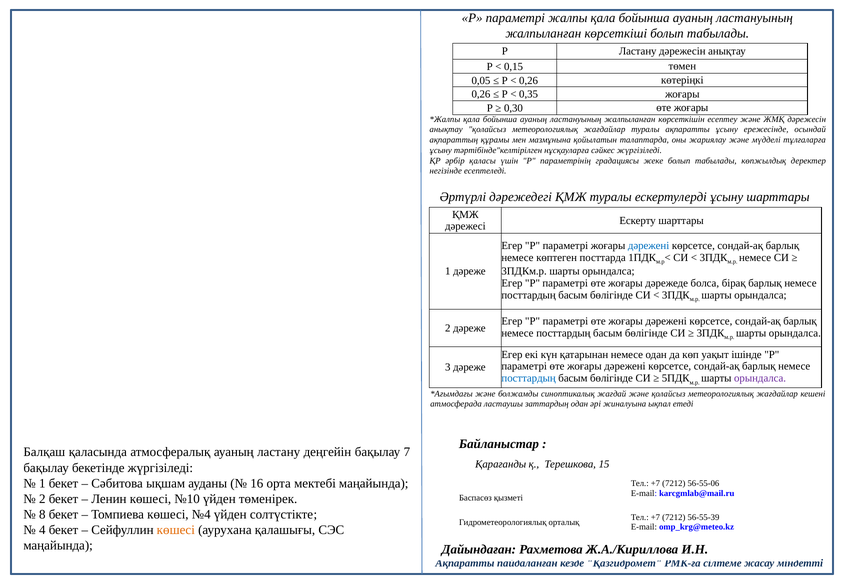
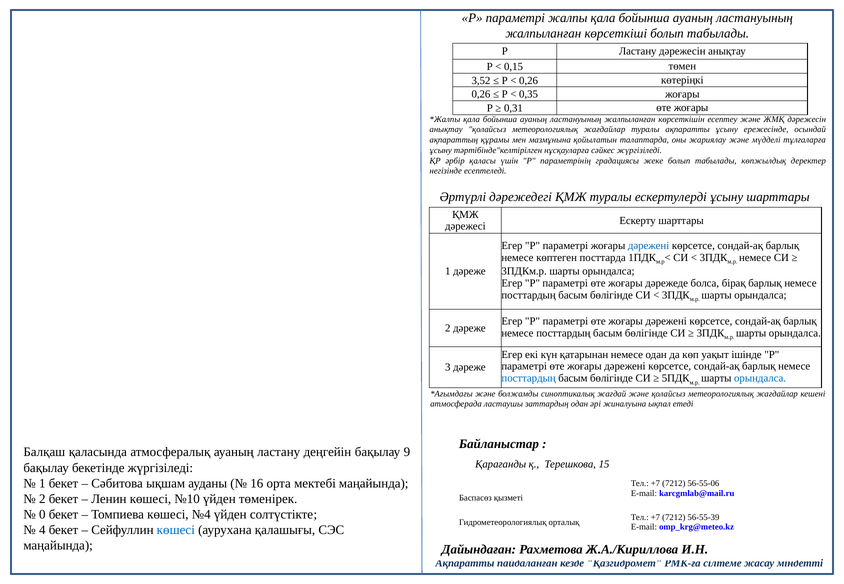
0,05: 0,05 -> 3,52 (481, 80)
0,30: 0,30 -> 0,31 (513, 108)
орындалса colour: purple -> blue (760, 379)
7: 7 -> 9 (407, 452)
8: 8 -> 0 (42, 515)
көшесі colour: orange -> blue (176, 530)
